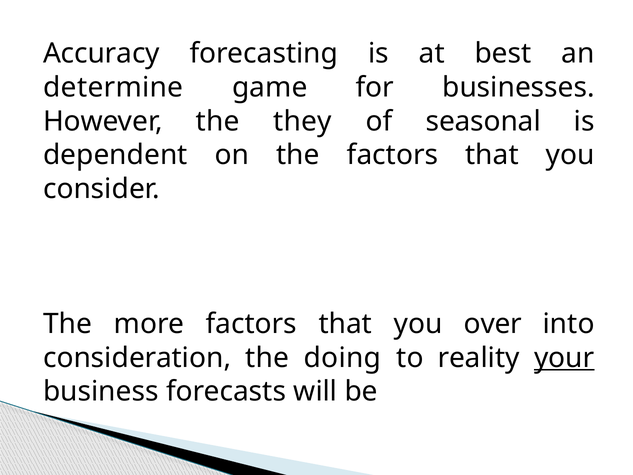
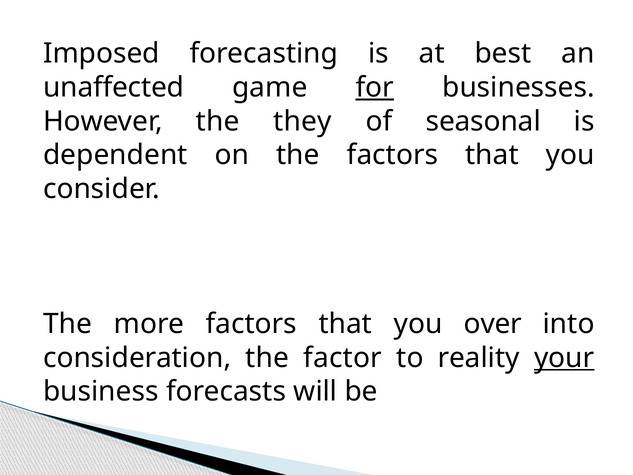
Accuracy: Accuracy -> Imposed (101, 54)
determine: determine -> unaffected (114, 87)
for underline: none -> present (375, 87)
doing: doing -> factor (343, 358)
